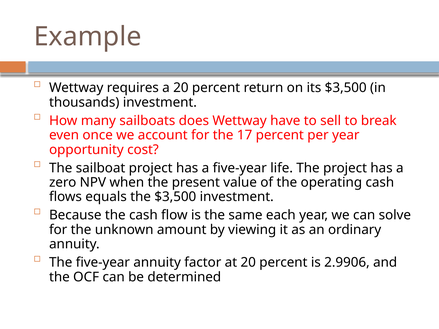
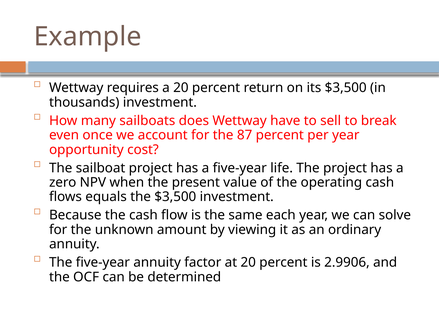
17: 17 -> 87 (245, 135)
